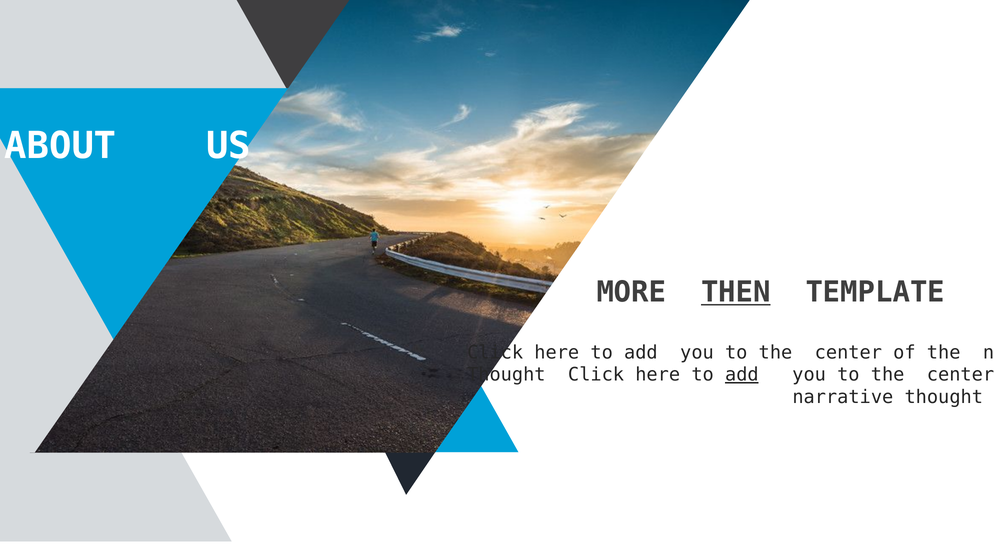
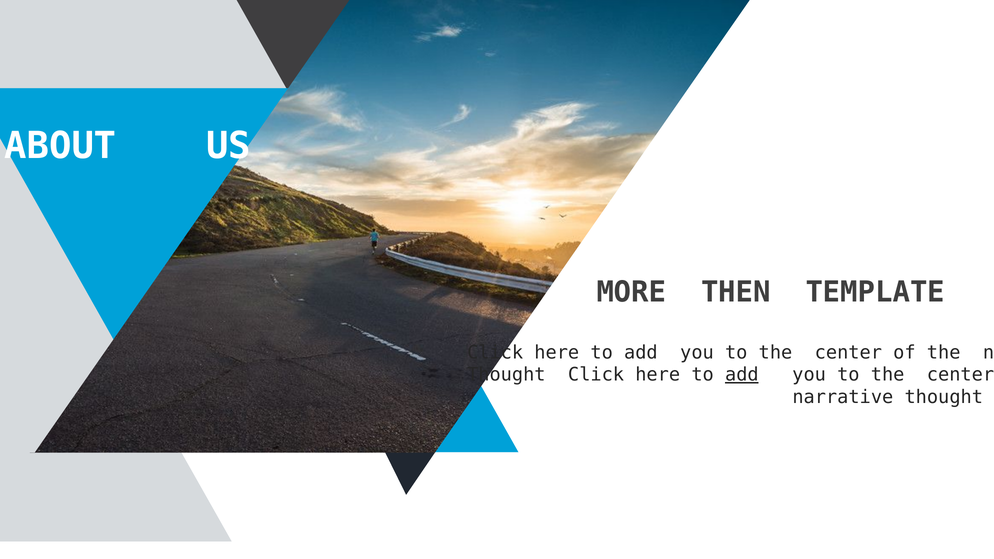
THEN underline: present -> none (736, 292)
